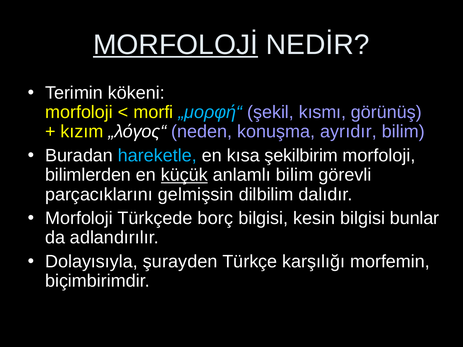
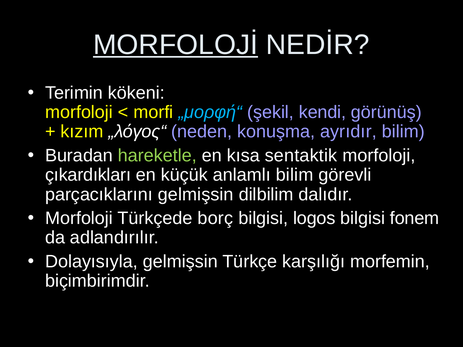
kısmı: kısmı -> kendi (322, 112)
hareketle colour: light blue -> light green (157, 156)
şekilbirim: şekilbirim -> sentaktik (301, 156)
bilimlerden: bilimlerden -> çıkardıkları (88, 175)
küçük underline: present -> none (184, 175)
kesin: kesin -> logos (314, 218)
bunlar: bunlar -> fonem (415, 218)
Dolayısıyla şurayden: şurayden -> gelmişsin (180, 262)
